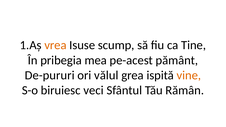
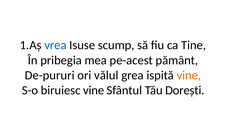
vrea colour: orange -> blue (55, 45)
biruiesc veci: veci -> vine (94, 90)
Rămân: Rămân -> Dorești (185, 90)
